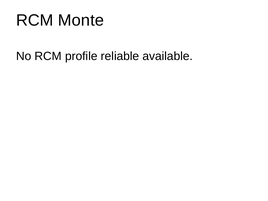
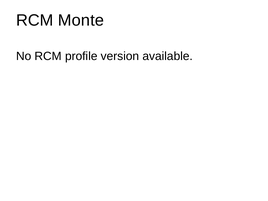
reliable: reliable -> version (120, 56)
